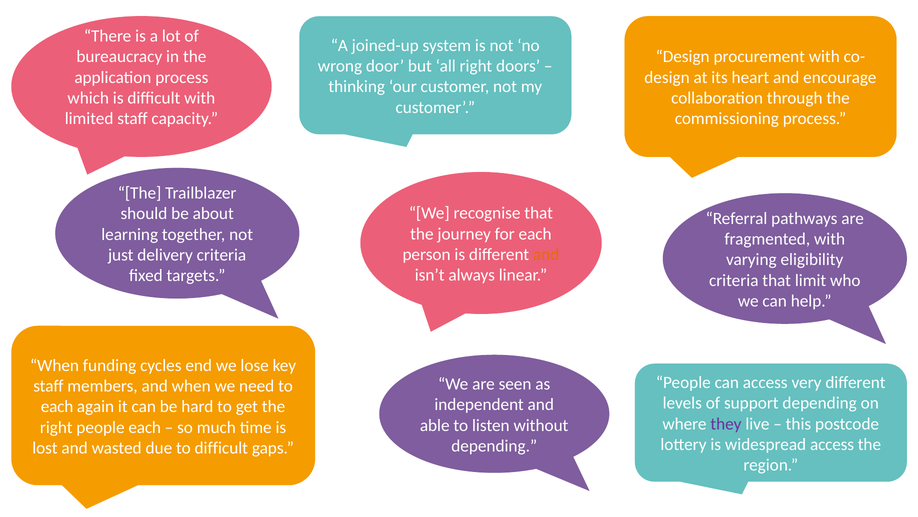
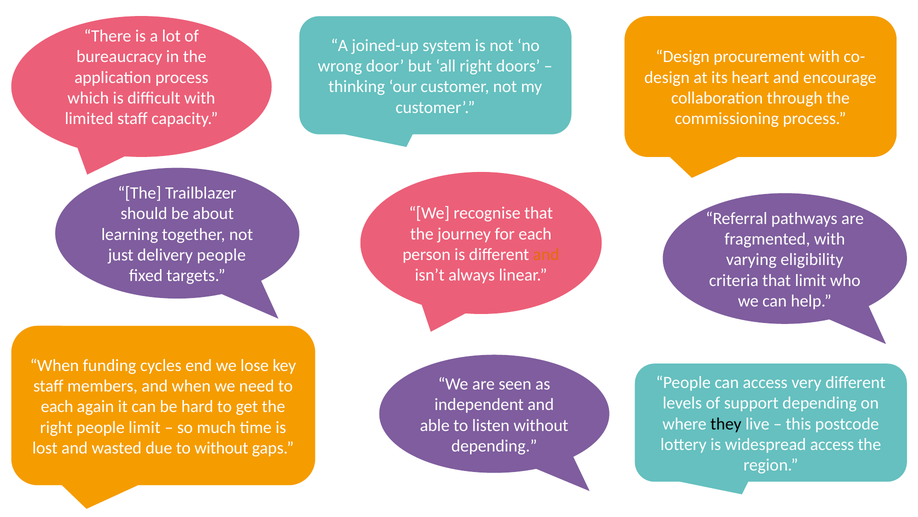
delivery criteria: criteria -> people (221, 255)
they colour: purple -> black (726, 423)
people each: each -> limit (145, 427)
to difficult: difficult -> without (221, 448)
